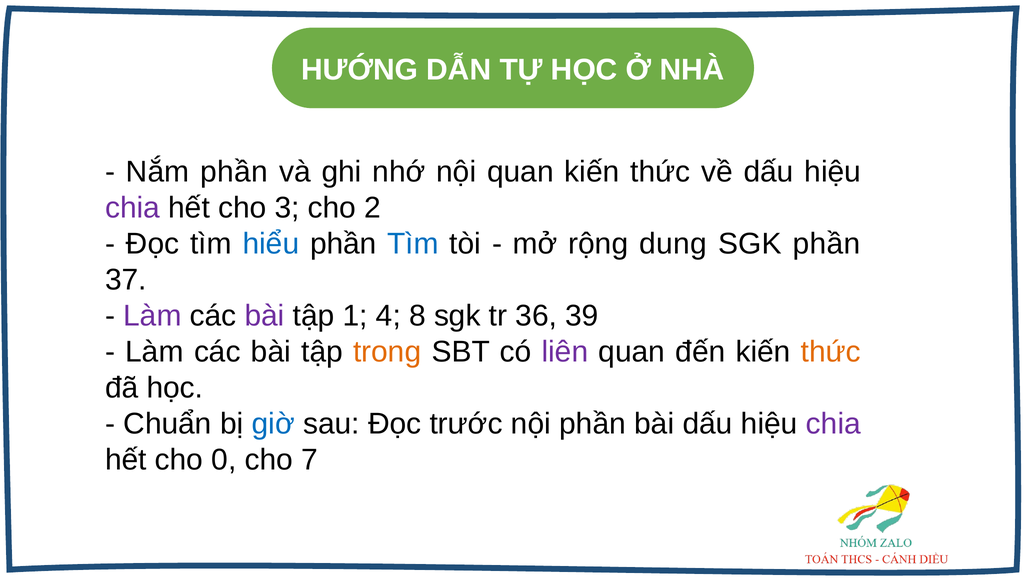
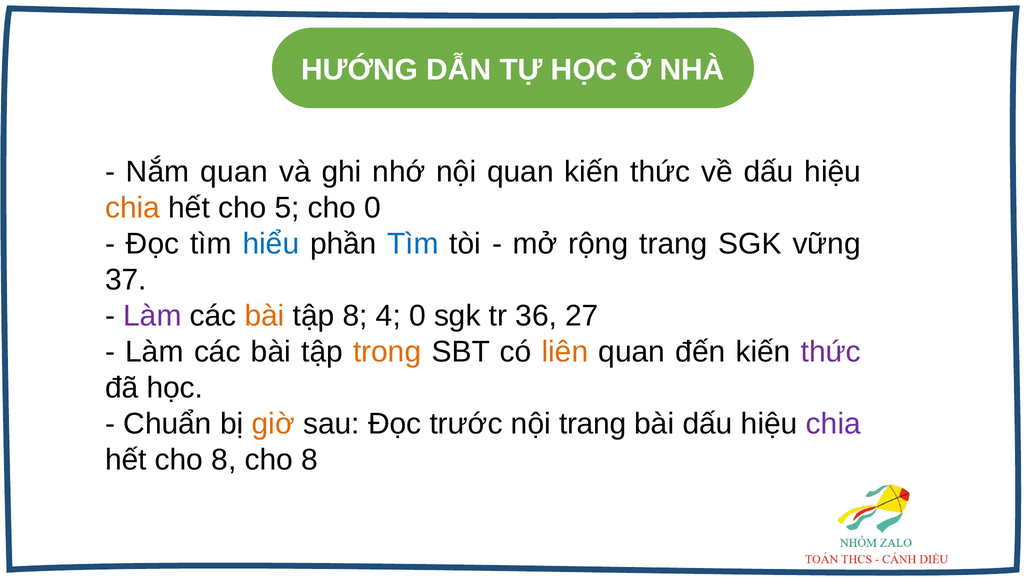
Nắm phần: phần -> quan (234, 172)
chia colour: purple -> orange (133, 208)
3: 3 -> 5 (287, 208)
cho 2: 2 -> 0 (373, 208)
rộng dung: dung -> trang (673, 244)
SGK phần: phần -> vững (827, 244)
bài colour: purple -> orange (265, 316)
tập 1: 1 -> 8 (355, 316)
4 8: 8 -> 0 (418, 316)
39: 39 -> 27 (582, 316)
liên colour: purple -> orange (565, 352)
thức colour: orange -> purple (831, 352)
giờ colour: blue -> orange (273, 424)
nội phần: phần -> trang (593, 424)
hết cho 0: 0 -> 8 (224, 460)
7: 7 -> 8 (310, 460)
